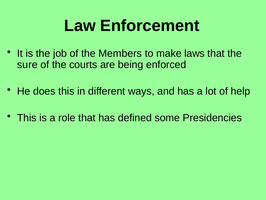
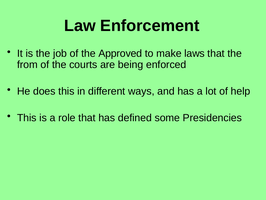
Members: Members -> Approved (120, 53)
sure: sure -> from (27, 65)
